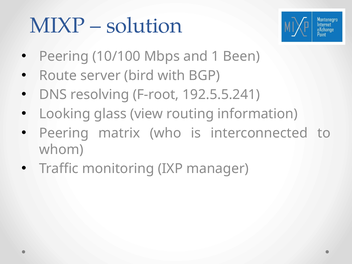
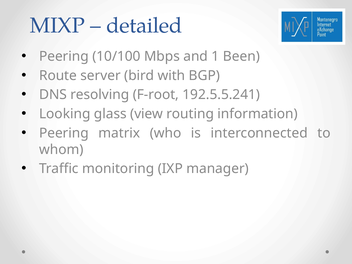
solution: solution -> detailed (144, 25)
